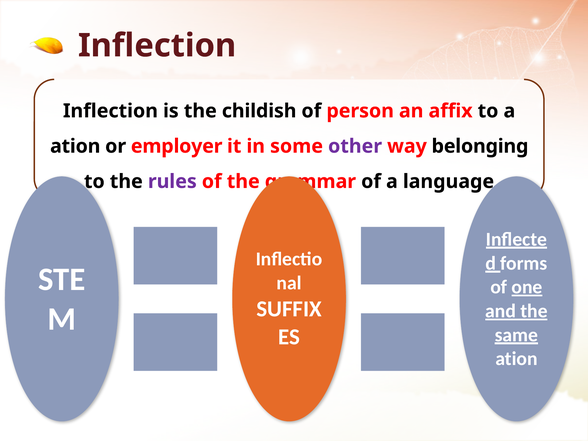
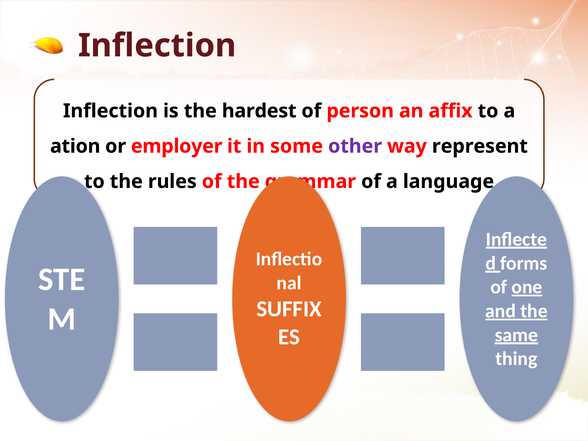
childish: childish -> hardest (259, 111)
belonging: belonging -> represent (480, 146)
rules colour: purple -> black (172, 182)
ation: ation -> thing (516, 359)
